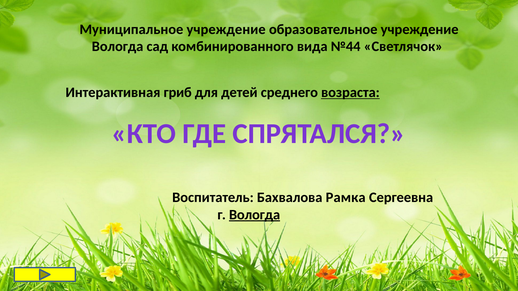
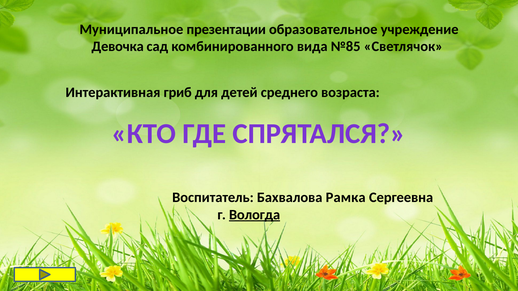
Муниципальное учреждение: учреждение -> презентации (226, 29)
Вологда: Вологда -> Девочка (118, 47)
№44: №44 -> №85 (346, 47)
возраста underline: present -> none (350, 93)
